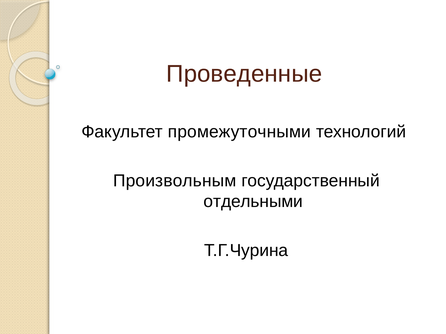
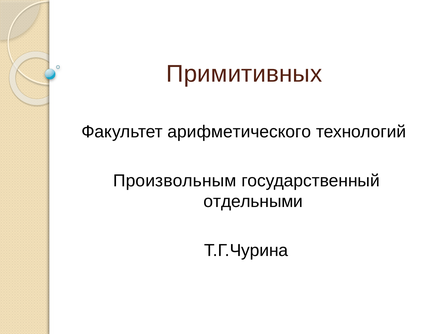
Проведенные: Проведенные -> Примитивных (244, 74)
промежуточными: промежуточными -> арифметического (239, 132)
